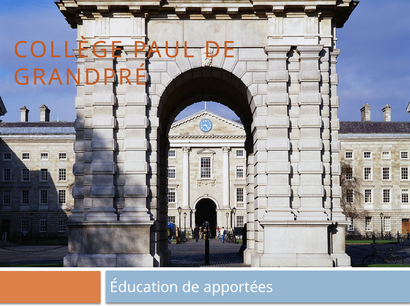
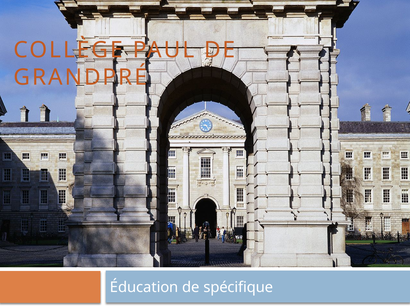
apportées: apportées -> spécifique (238, 288)
